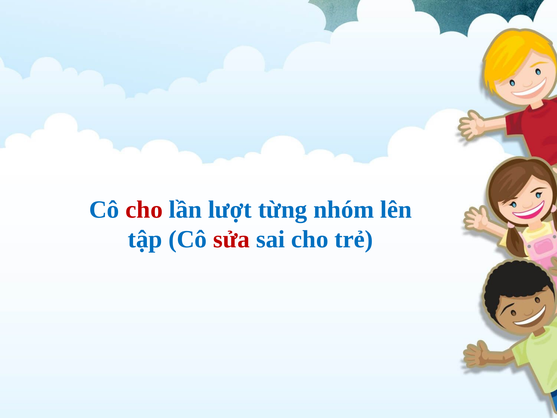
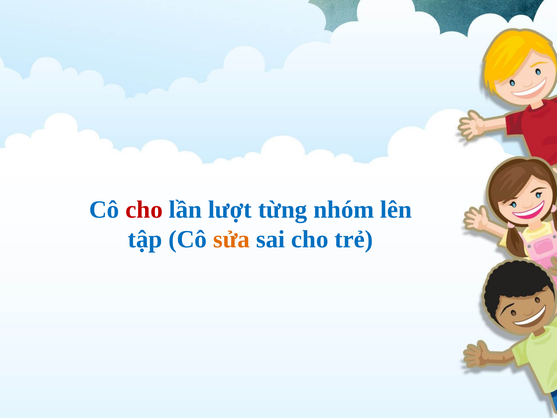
sửa colour: red -> orange (232, 239)
